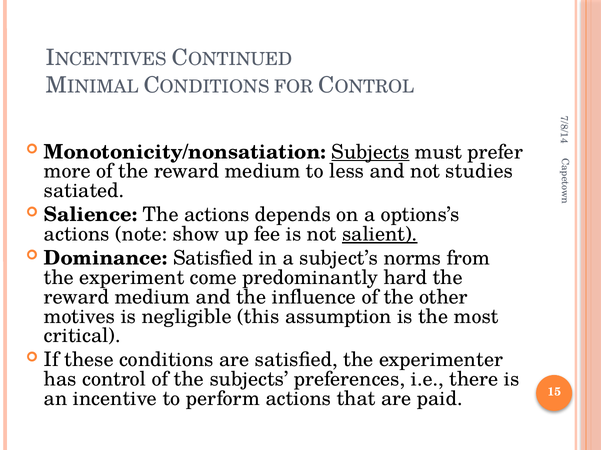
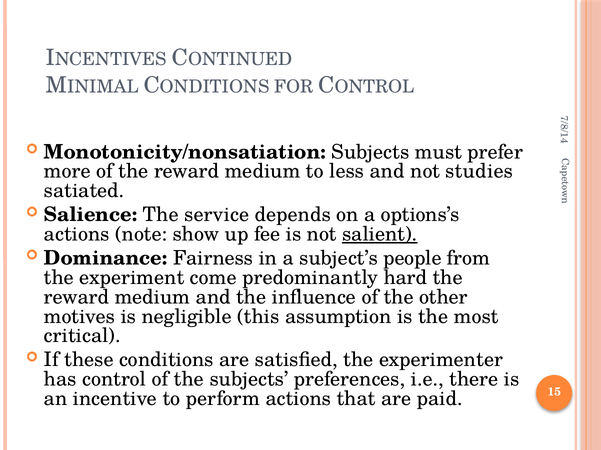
Subjects underline: present -> none (370, 152)
The actions: actions -> service (217, 215)
Dominance Satisfied: Satisfied -> Fairness (213, 259)
norms: norms -> people (412, 259)
